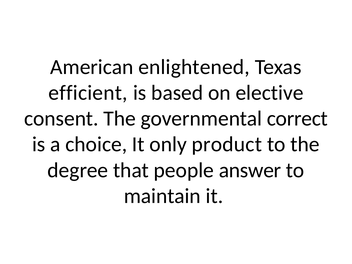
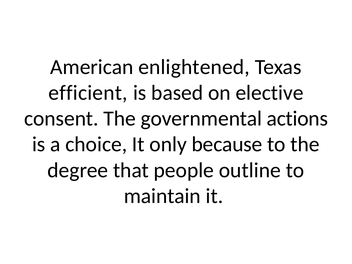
correct: correct -> actions (297, 119)
product: product -> because (227, 144)
answer: answer -> outline (250, 170)
